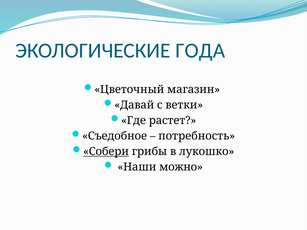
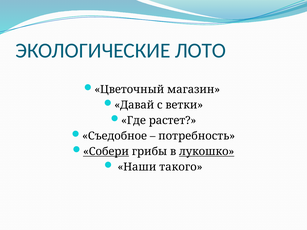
ГОДА: ГОДА -> ЛОТО (200, 51)
лукошко underline: none -> present (207, 152)
можно: можно -> такого (181, 167)
